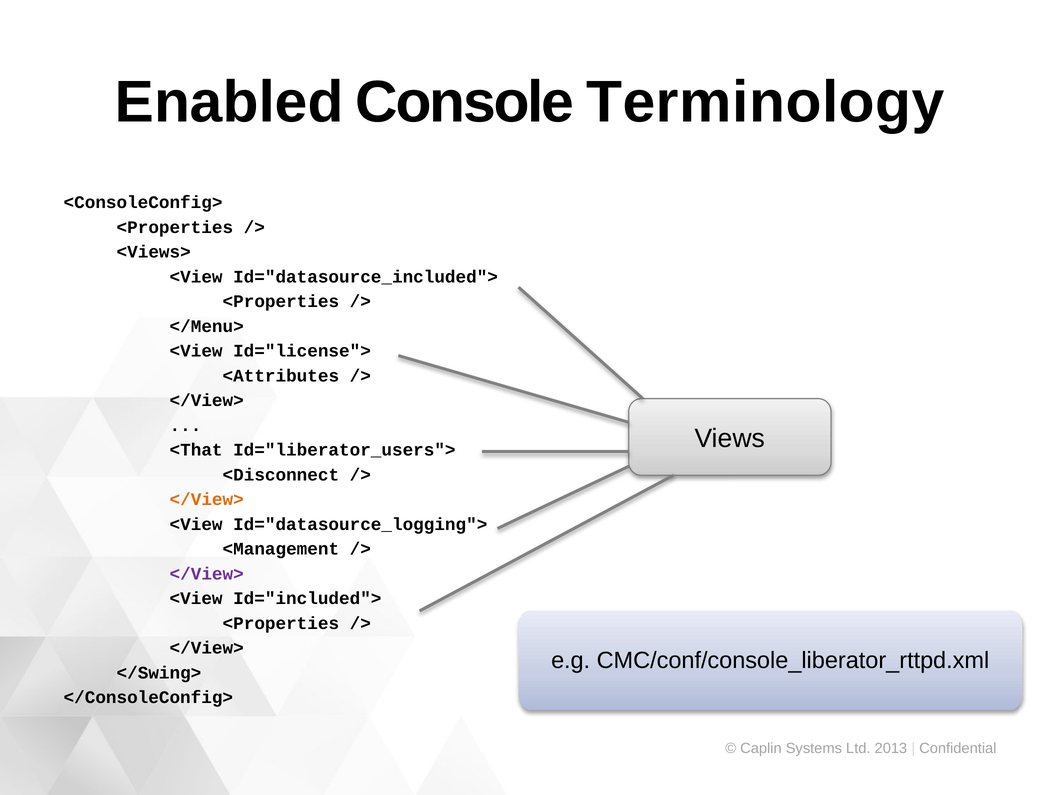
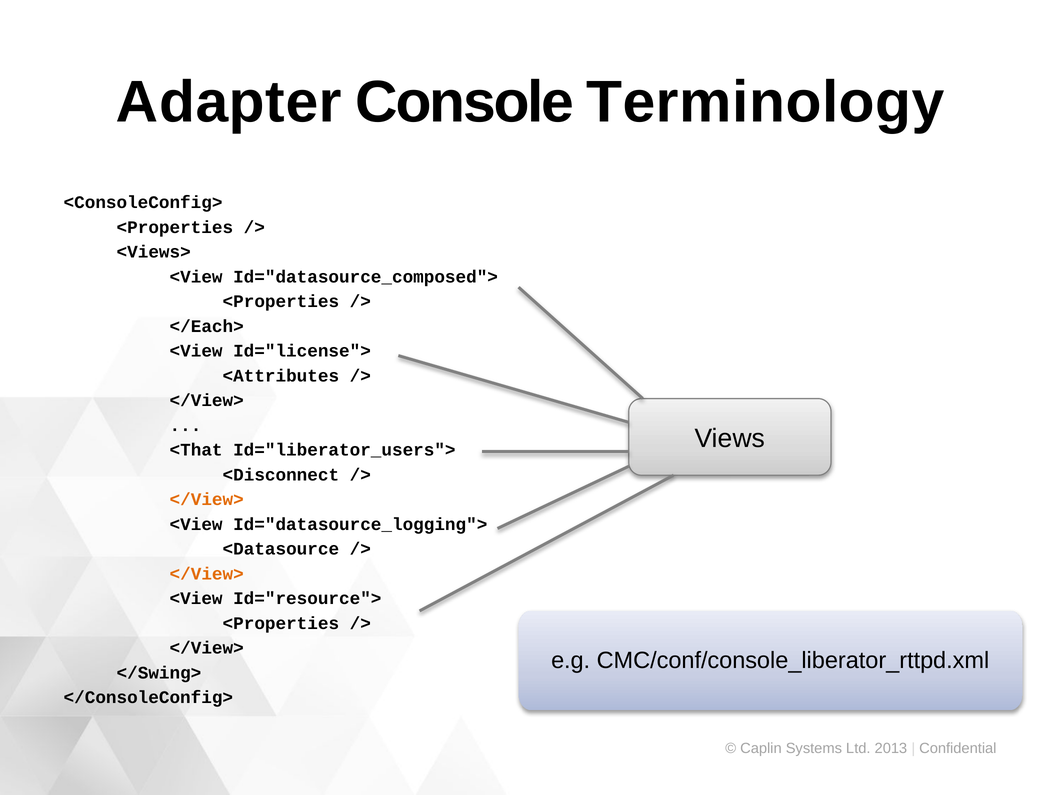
Enabled: Enabled -> Adapter (229, 102)
Id="datasource_included">: Id="datasource_included"> -> Id="datasource_composed"> (366, 277)
</Menu>: </Menu> -> </Each> (207, 326)
<Management: <Management -> <Datasource (281, 549)
</View> colour: purple -> orange (207, 574)
Id="included">: Id="included"> -> Id="resource"> (307, 599)
